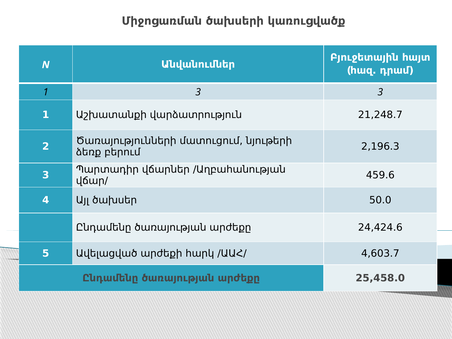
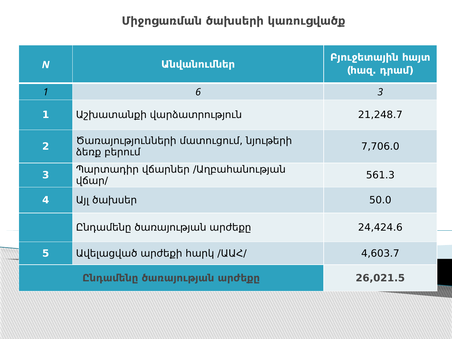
1 3: 3 -> 6 (198, 92)
2,196.3: 2,196.3 -> 7,706.0 (380, 147)
459.6: 459.6 -> 561.3 (380, 175)
25,458.0: 25,458.0 -> 26,021.5 (380, 278)
